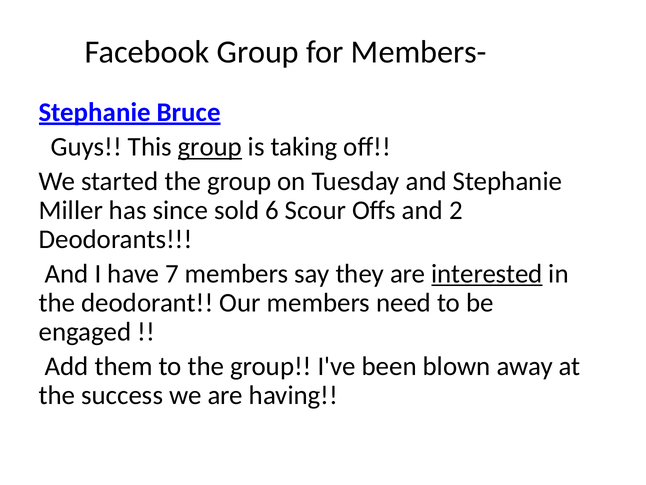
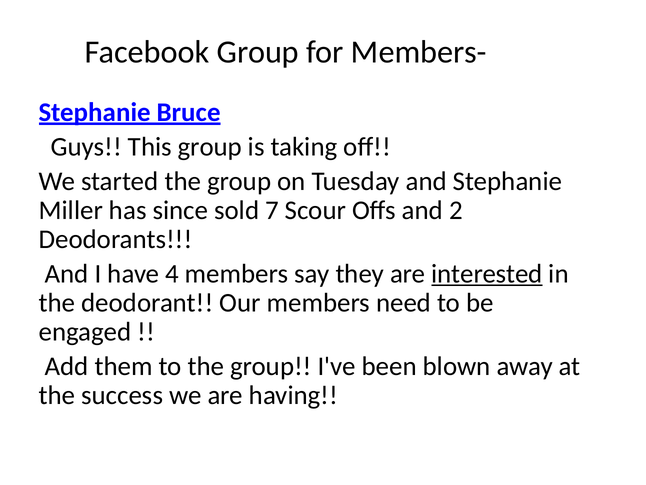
group underline: present -> none (210, 147)
6: 6 -> 7 (272, 210)
7: 7 -> 4 (172, 274)
